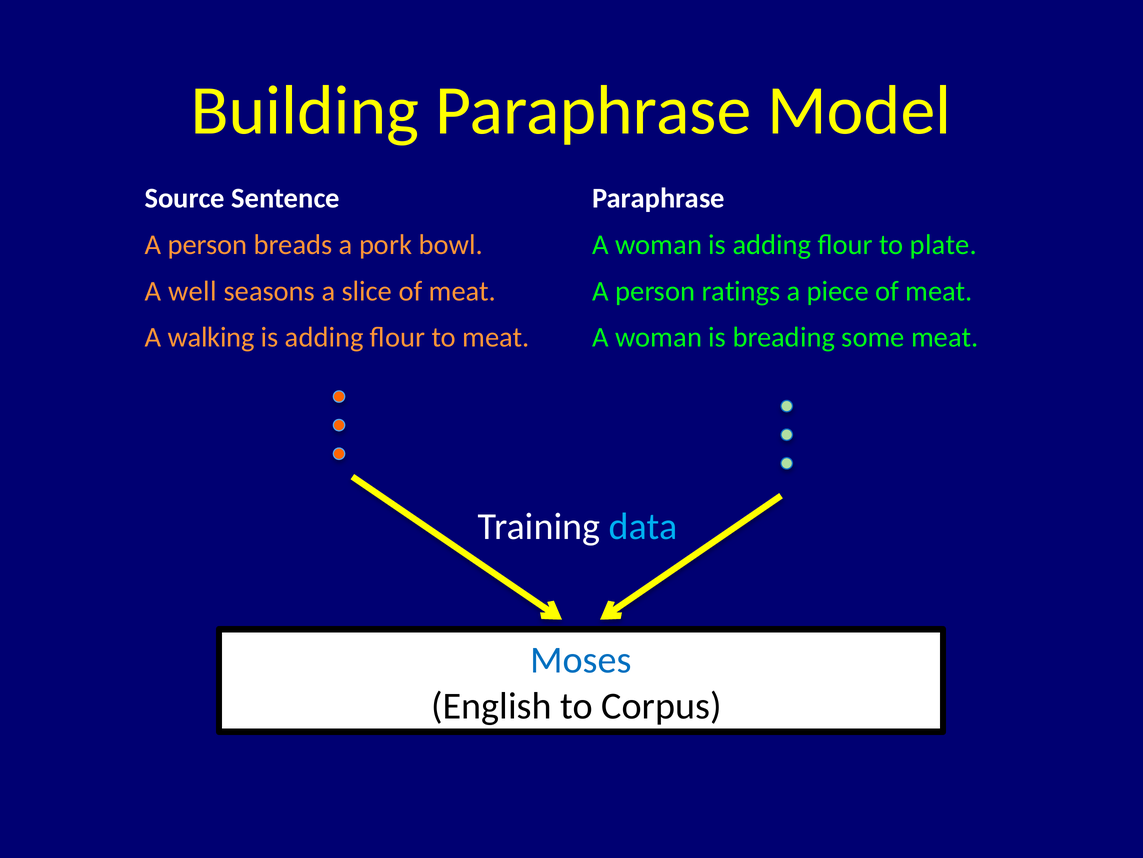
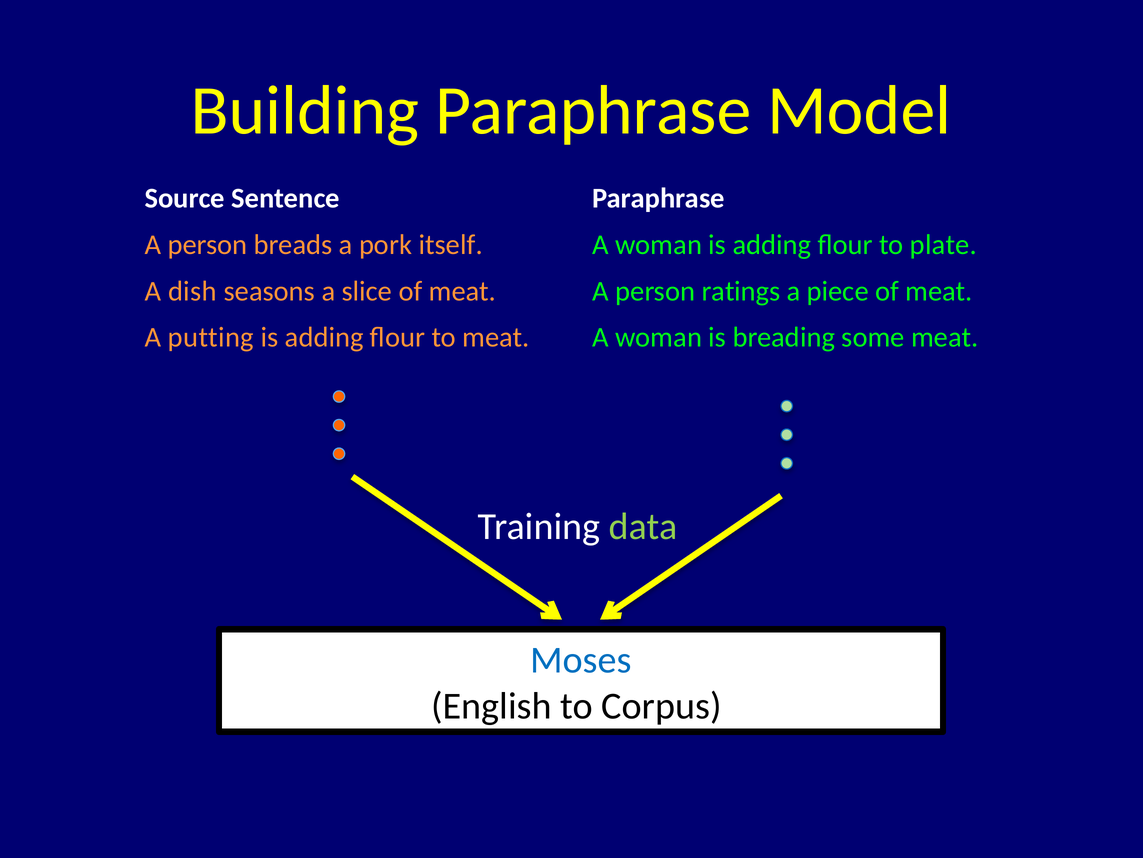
bowl: bowl -> itself (451, 245)
well: well -> dish (192, 291)
walking: walking -> putting (211, 337)
data colour: light blue -> light green (643, 526)
